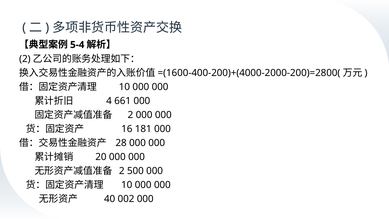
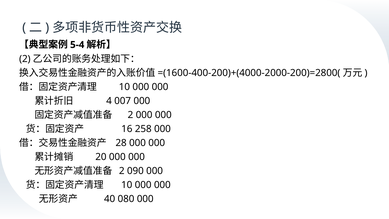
661: 661 -> 007 (123, 101)
181: 181 -> 258 (143, 129)
500: 500 -> 090 (135, 171)
002: 002 -> 080 (126, 199)
